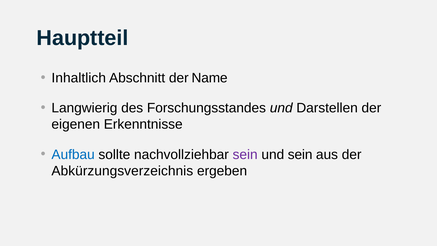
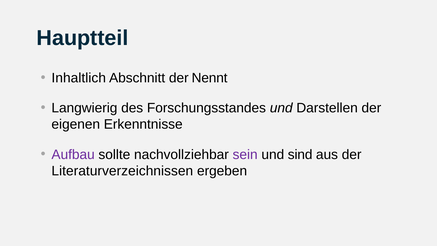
Name: Name -> Nennt (210, 78)
Aufbau colour: blue -> purple (73, 154)
und sein: sein -> sind (300, 154)
Abkürzungsverzeichnis: Abkürzungsverzeichnis -> Literaturverzeichnissen (122, 171)
